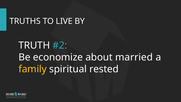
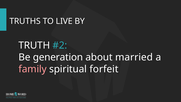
economize: economize -> generation (58, 57)
family colour: yellow -> pink (33, 69)
rested: rested -> forfeit (104, 69)
